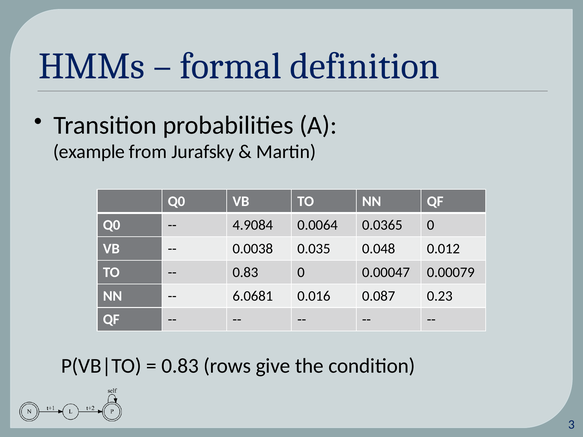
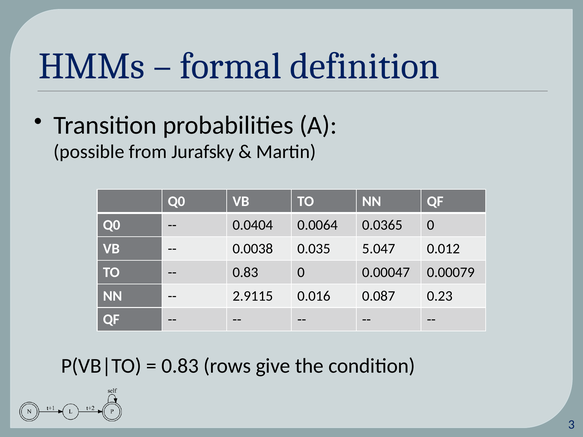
example: example -> possible (89, 152)
4.9084: 4.9084 -> 0.0404 (253, 225)
0.048: 0.048 -> 5.047 (379, 249)
6.0681: 6.0681 -> 2.9115 (253, 296)
